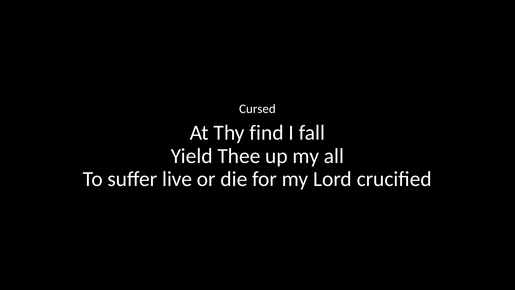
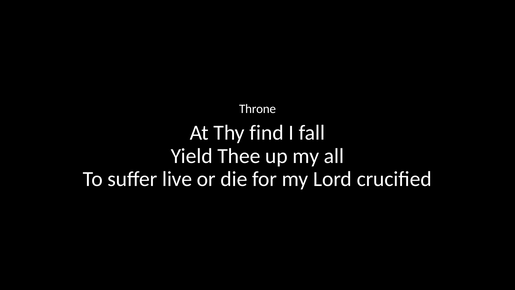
Cursed: Cursed -> Throne (258, 109)
